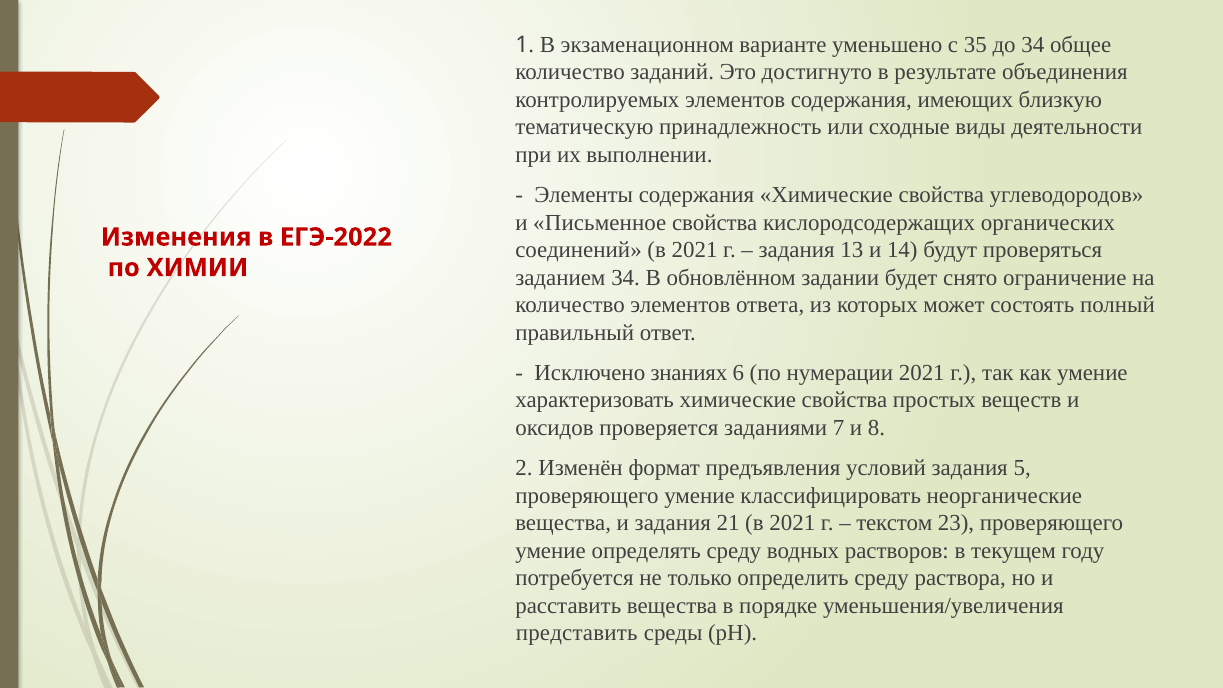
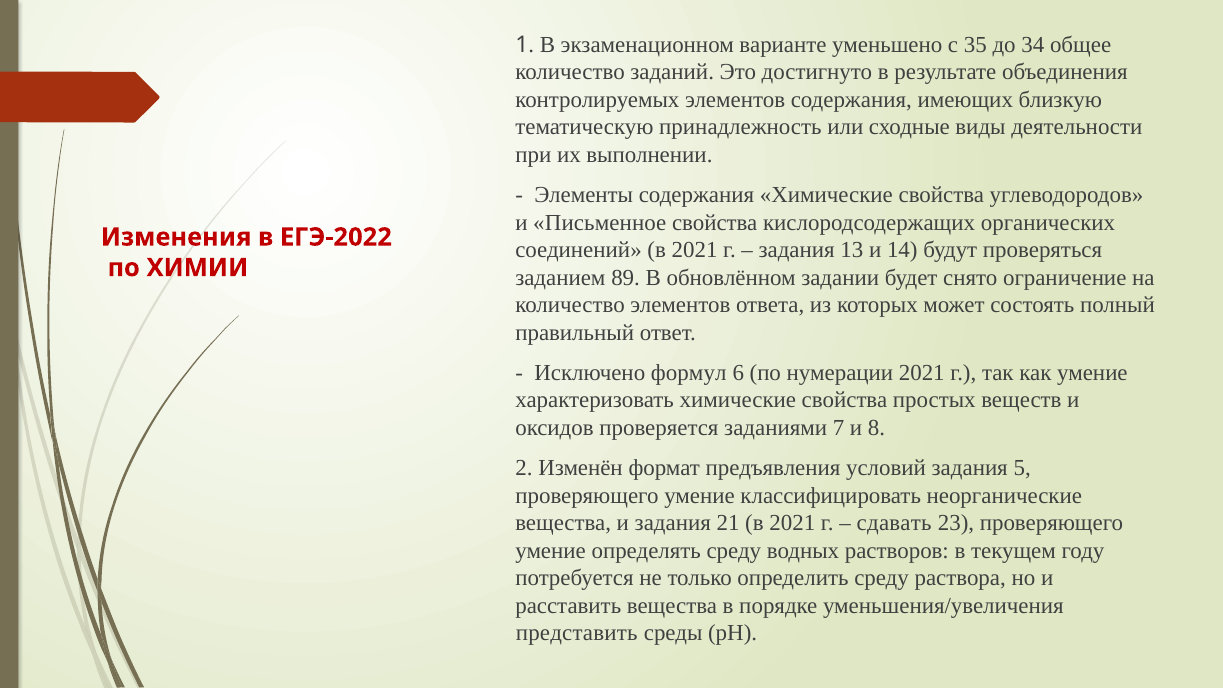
заданием 34: 34 -> 89 (626, 278)
знаниях: знаниях -> формул (689, 373)
текстом: текстом -> сдавать (894, 523)
